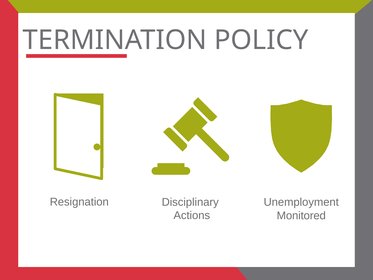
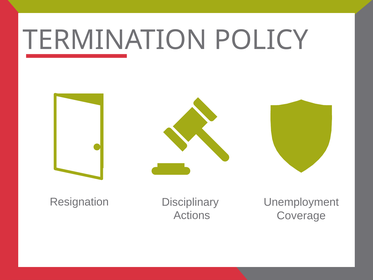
Monitored: Monitored -> Coverage (301, 215)
